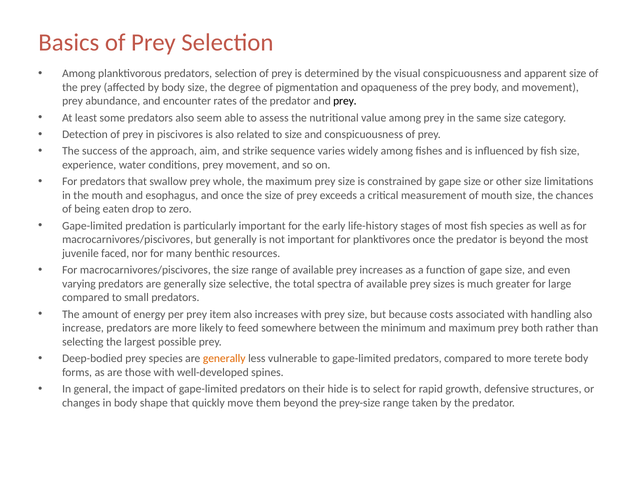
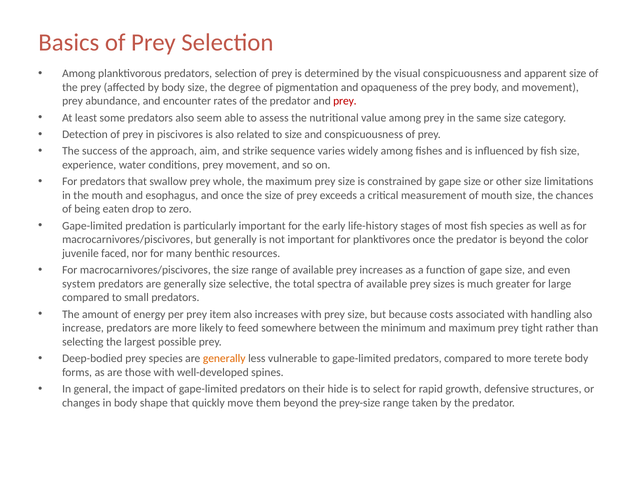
prey colour: black -> red (345, 101)
the most: most -> color (577, 240)
varying: varying -> system (79, 284)
both: both -> tight (532, 328)
